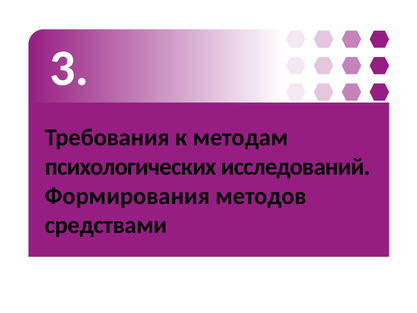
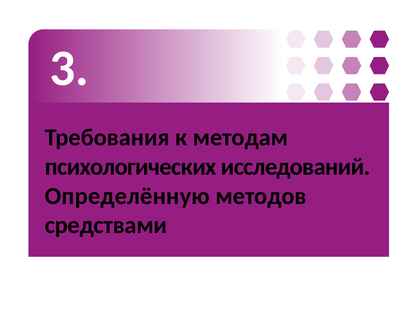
Формирования: Формирования -> Определённую (127, 196)
